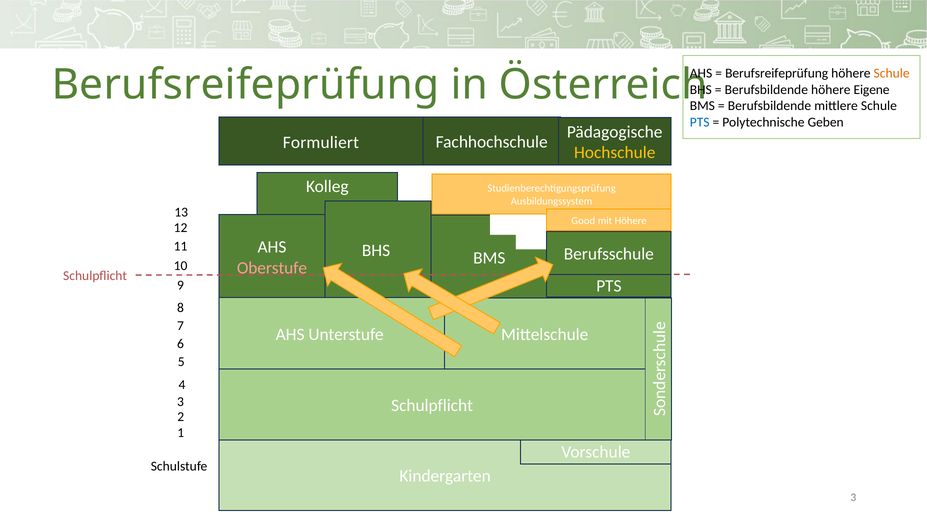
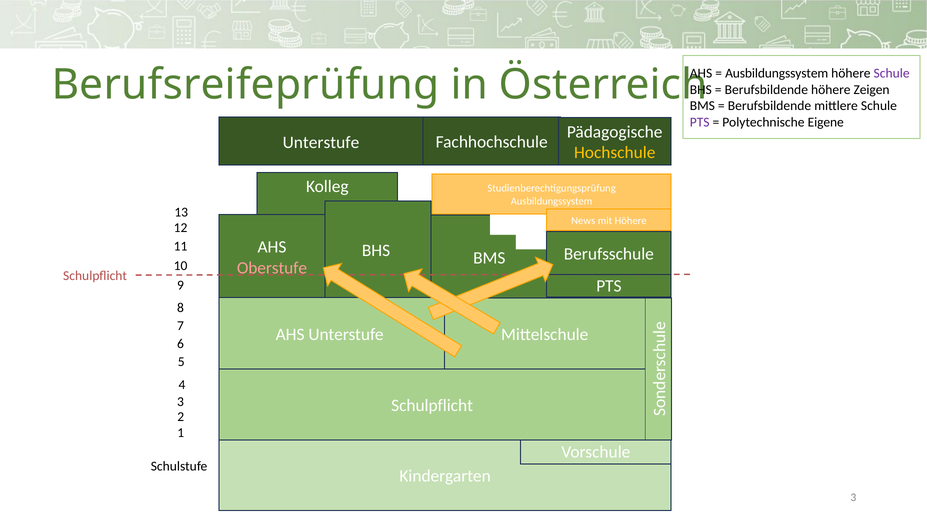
Berufsreifeprüfung: Berufsreifeprüfung -> Ausbildungssystem (777, 74)
Schule colour: orange -> purple (892, 74)
Eigene: Eigene -> Zeigen (872, 90)
PTS colour: blue -> purple (700, 122)
Geben: Geben -> Eigene (826, 122)
Formuliert: Formuliert -> Unterstufe (321, 142)
Good: Good -> News (583, 221)
